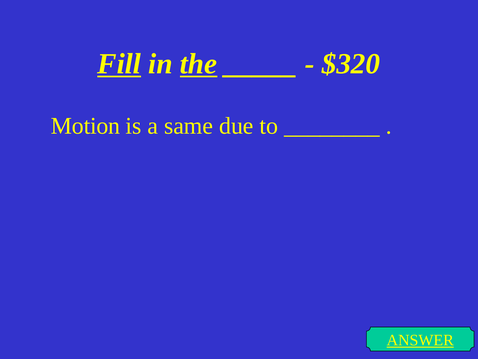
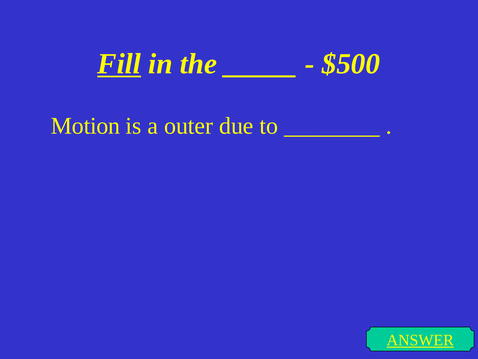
the underline: present -> none (199, 64)
$320: $320 -> $500 (351, 64)
same: same -> outer (189, 126)
